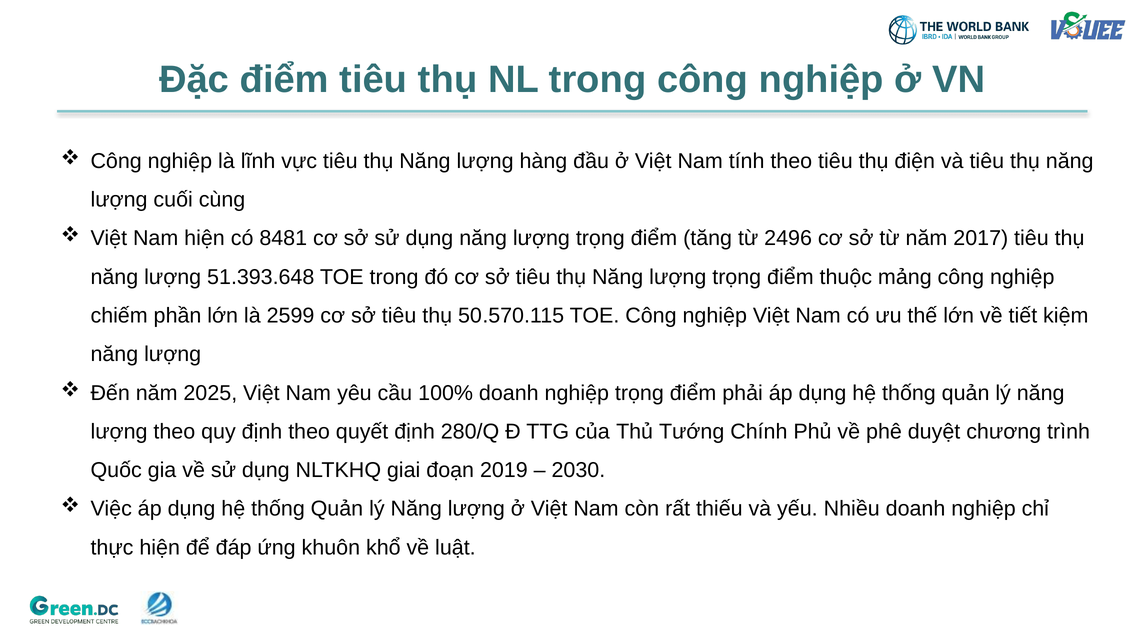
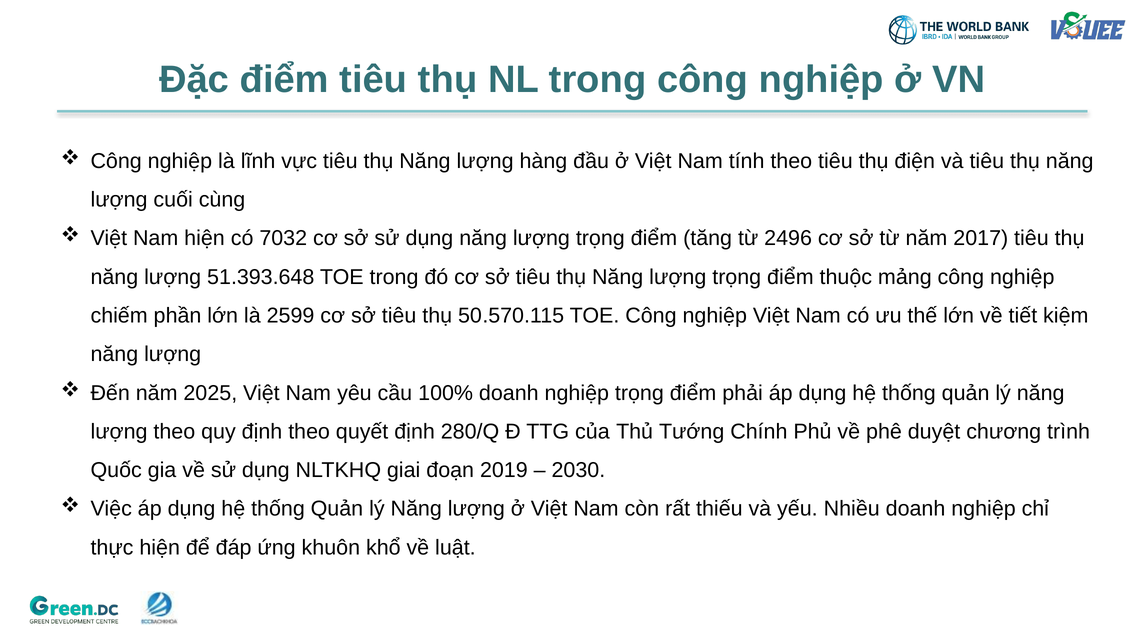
8481: 8481 -> 7032 (283, 238)
